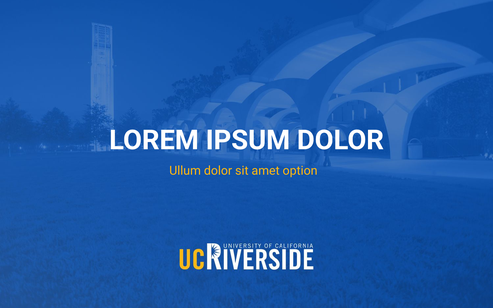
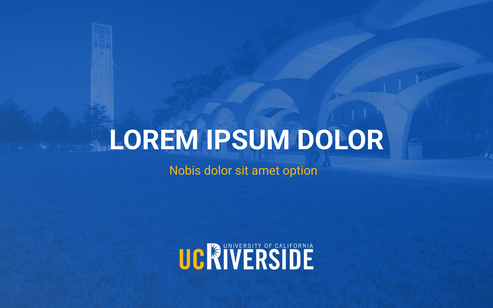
Ullum: Ullum -> Nobis (185, 171)
